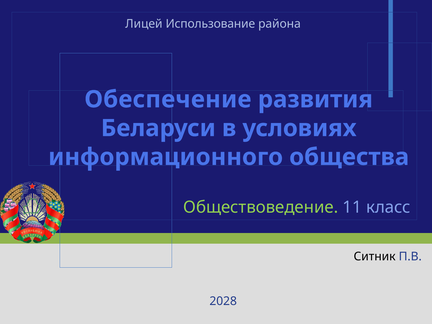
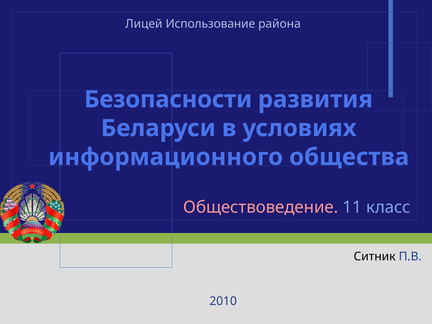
Обеспечение: Обеспечение -> Безопасности (168, 99)
Обществоведение colour: light green -> pink (261, 207)
2028: 2028 -> 2010 (223, 301)
